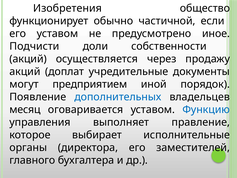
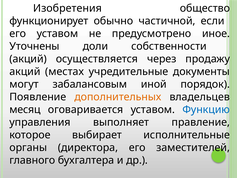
Подчисти: Подчисти -> Уточнены (34, 46)
доплат: доплат -> местах (65, 71)
предприятием: предприятием -> забалансовым (90, 84)
дополнительных colour: blue -> orange (118, 97)
